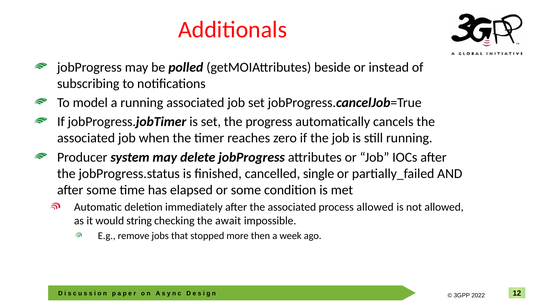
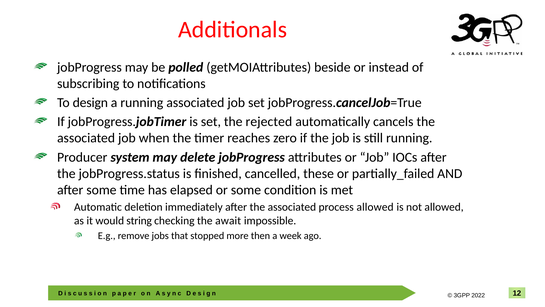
model: model -> design (90, 103)
progress: progress -> rejected (269, 122)
single: single -> these (319, 173)
